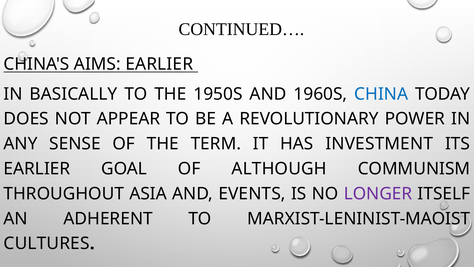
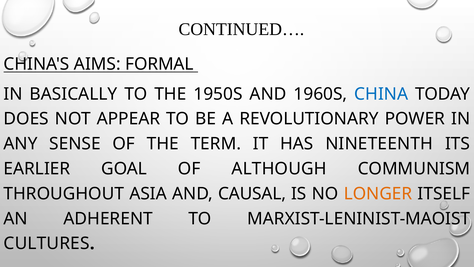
AIMS EARLIER: EARLIER -> FORMAL (159, 64)
INVESTMENT: INVESTMENT -> NINETEENTH (379, 144)
EVENTS: EVENTS -> CAUSAL (252, 193)
LONGER colour: purple -> orange (378, 193)
